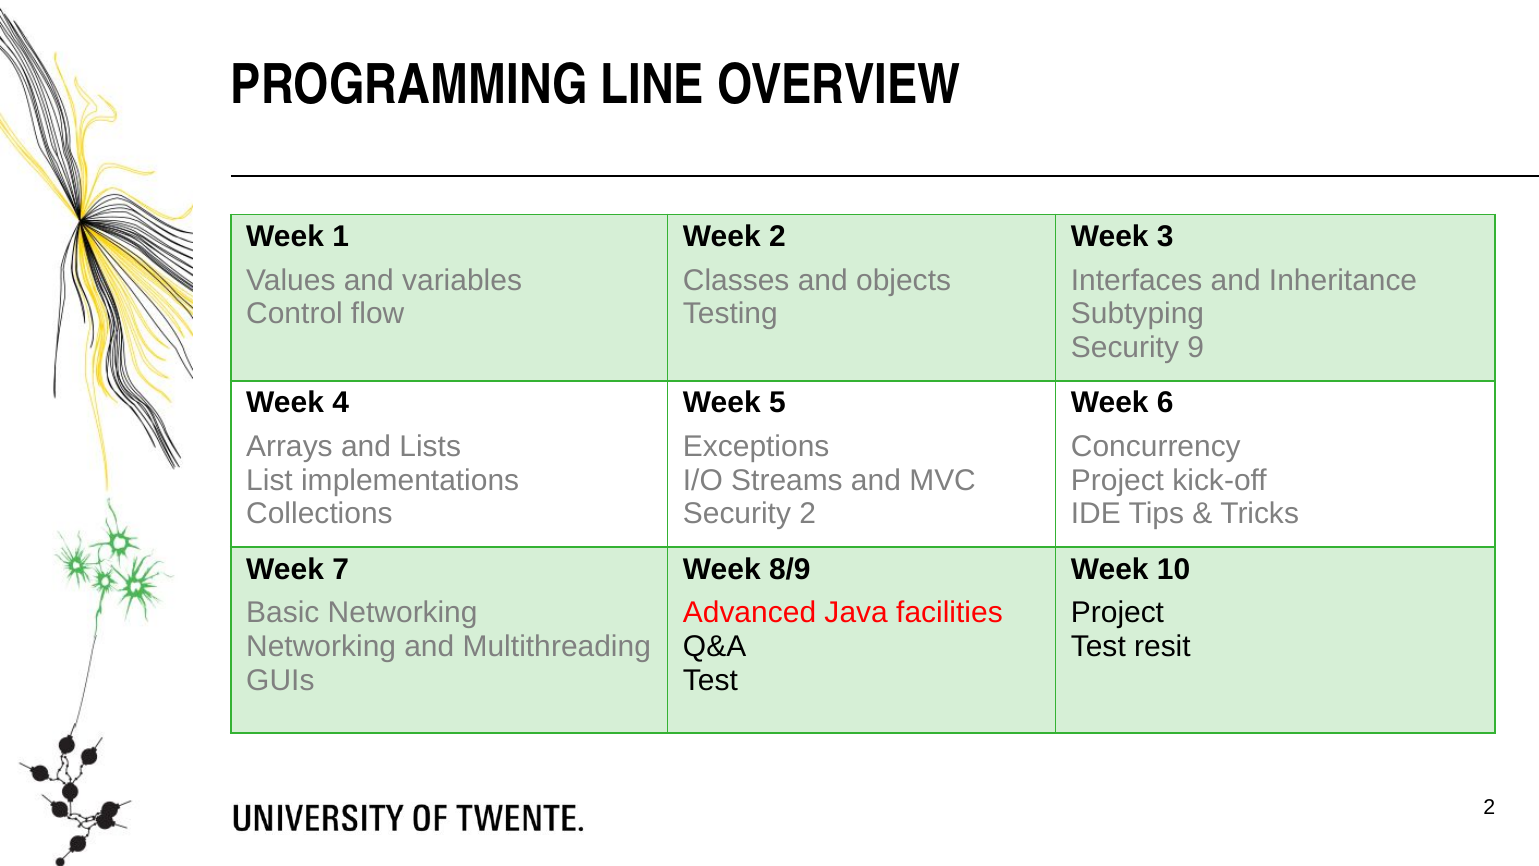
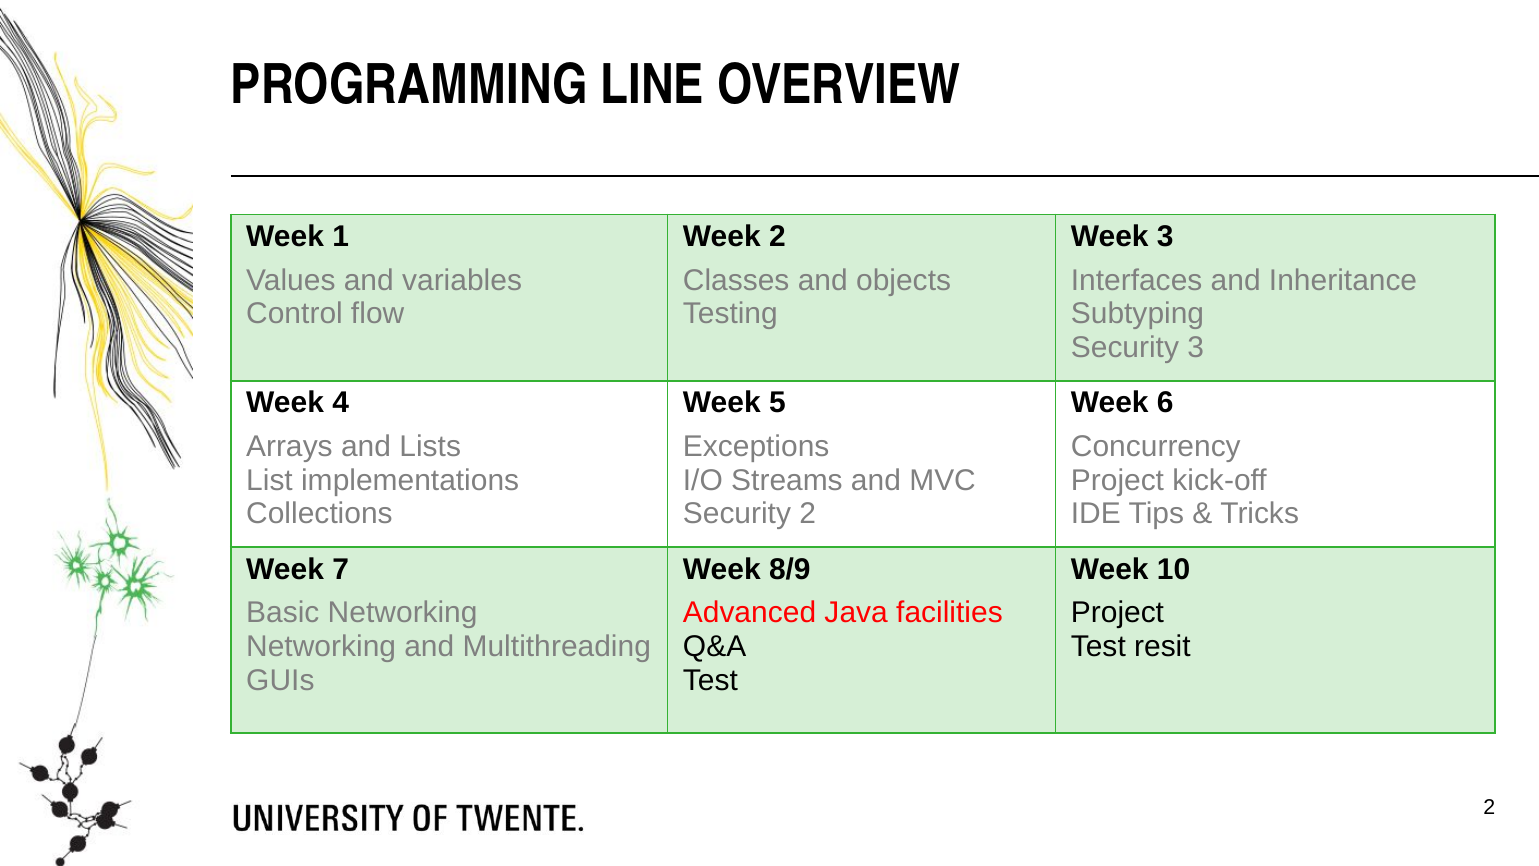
Security 9: 9 -> 3 (1196, 348)
